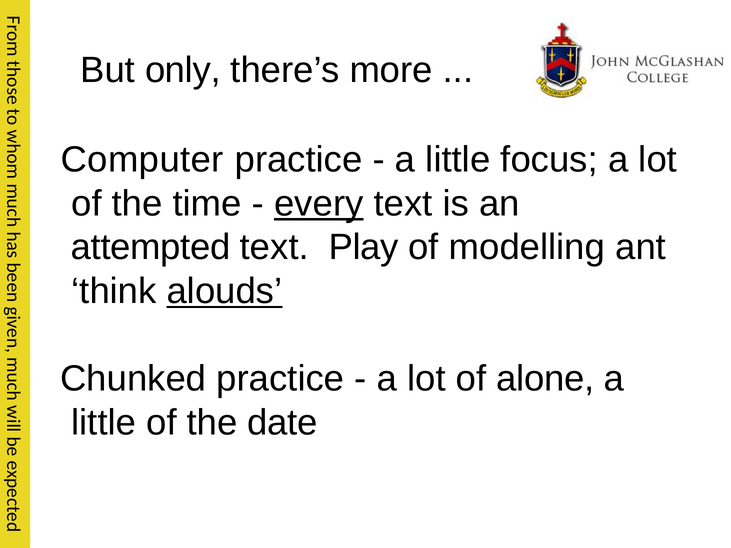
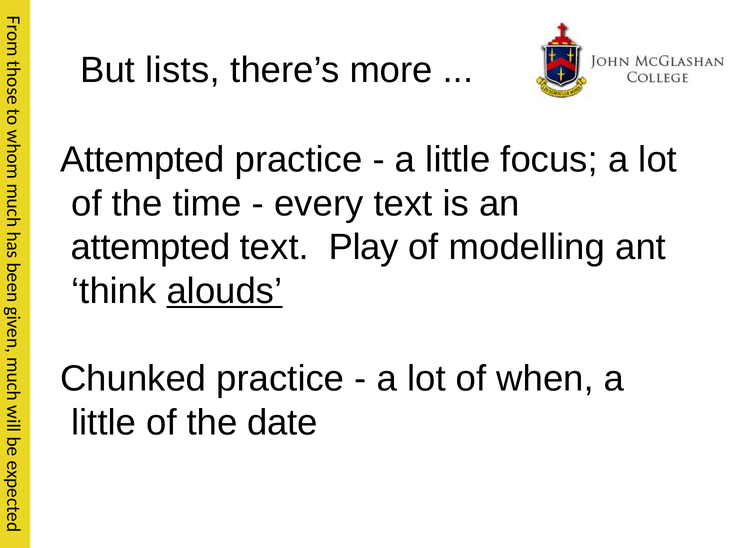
only: only -> lists (183, 70)
Computer: Computer -> Attempted (142, 160)
every underline: present -> none (319, 204)
alone: alone -> when (545, 379)
